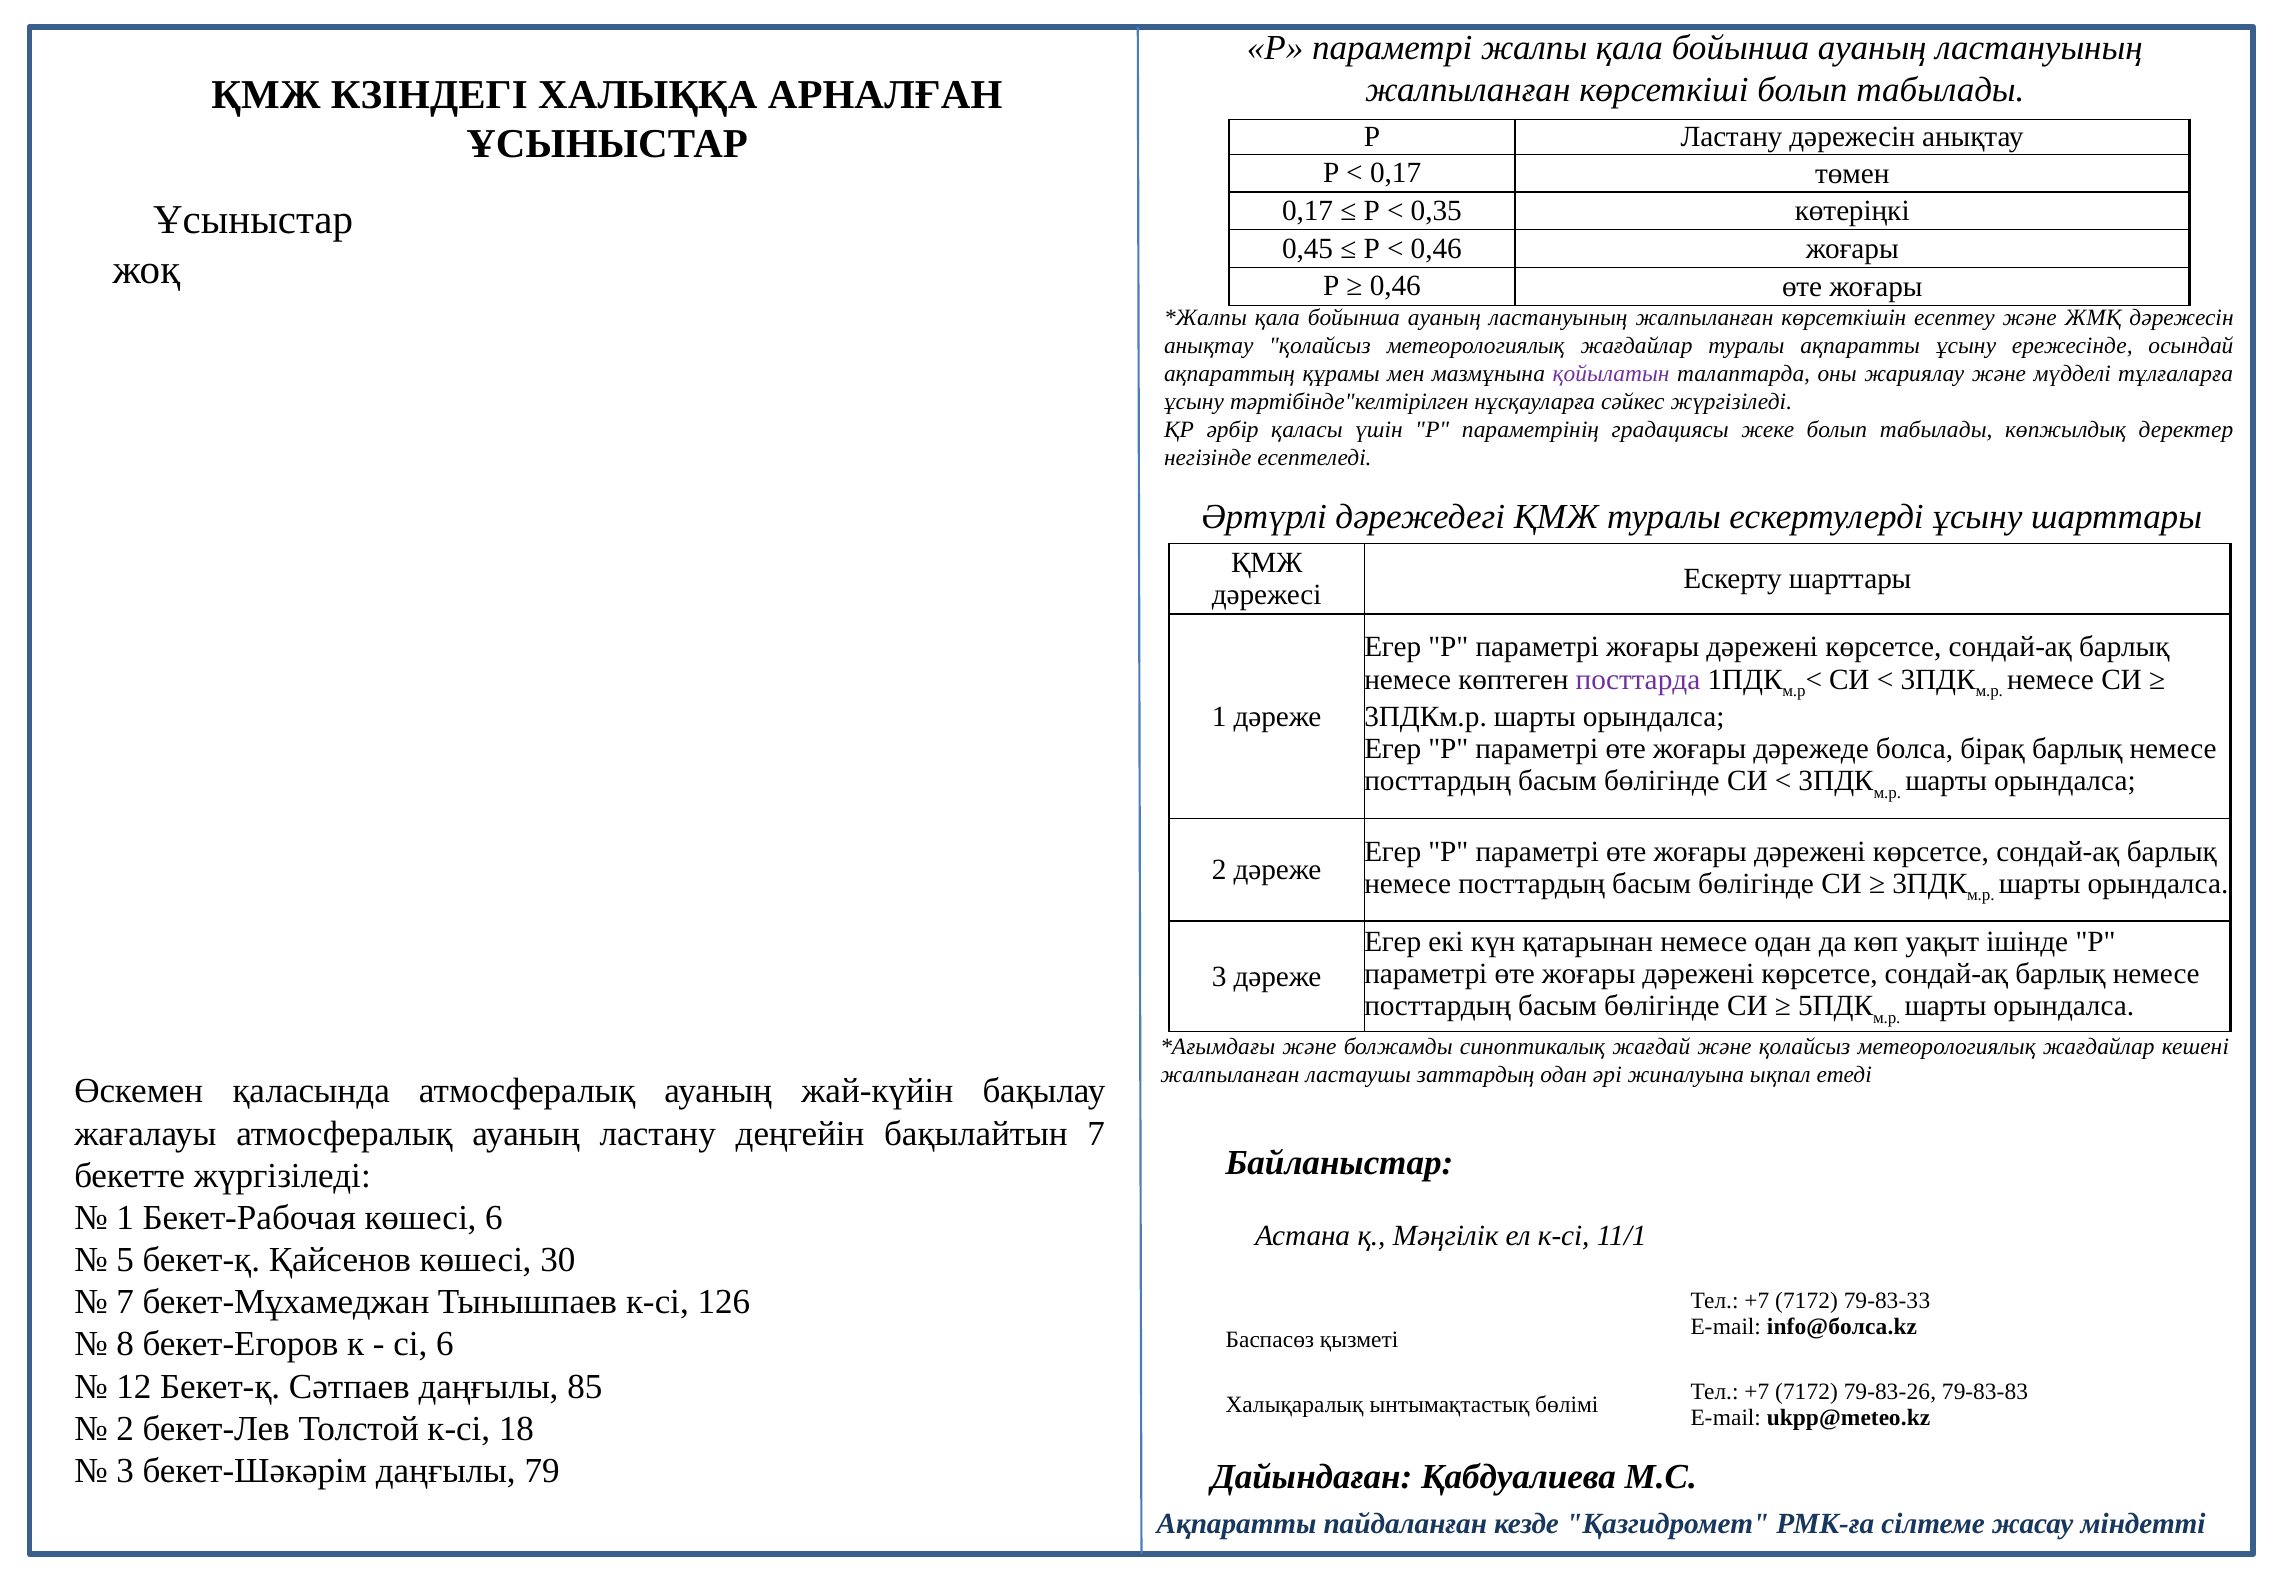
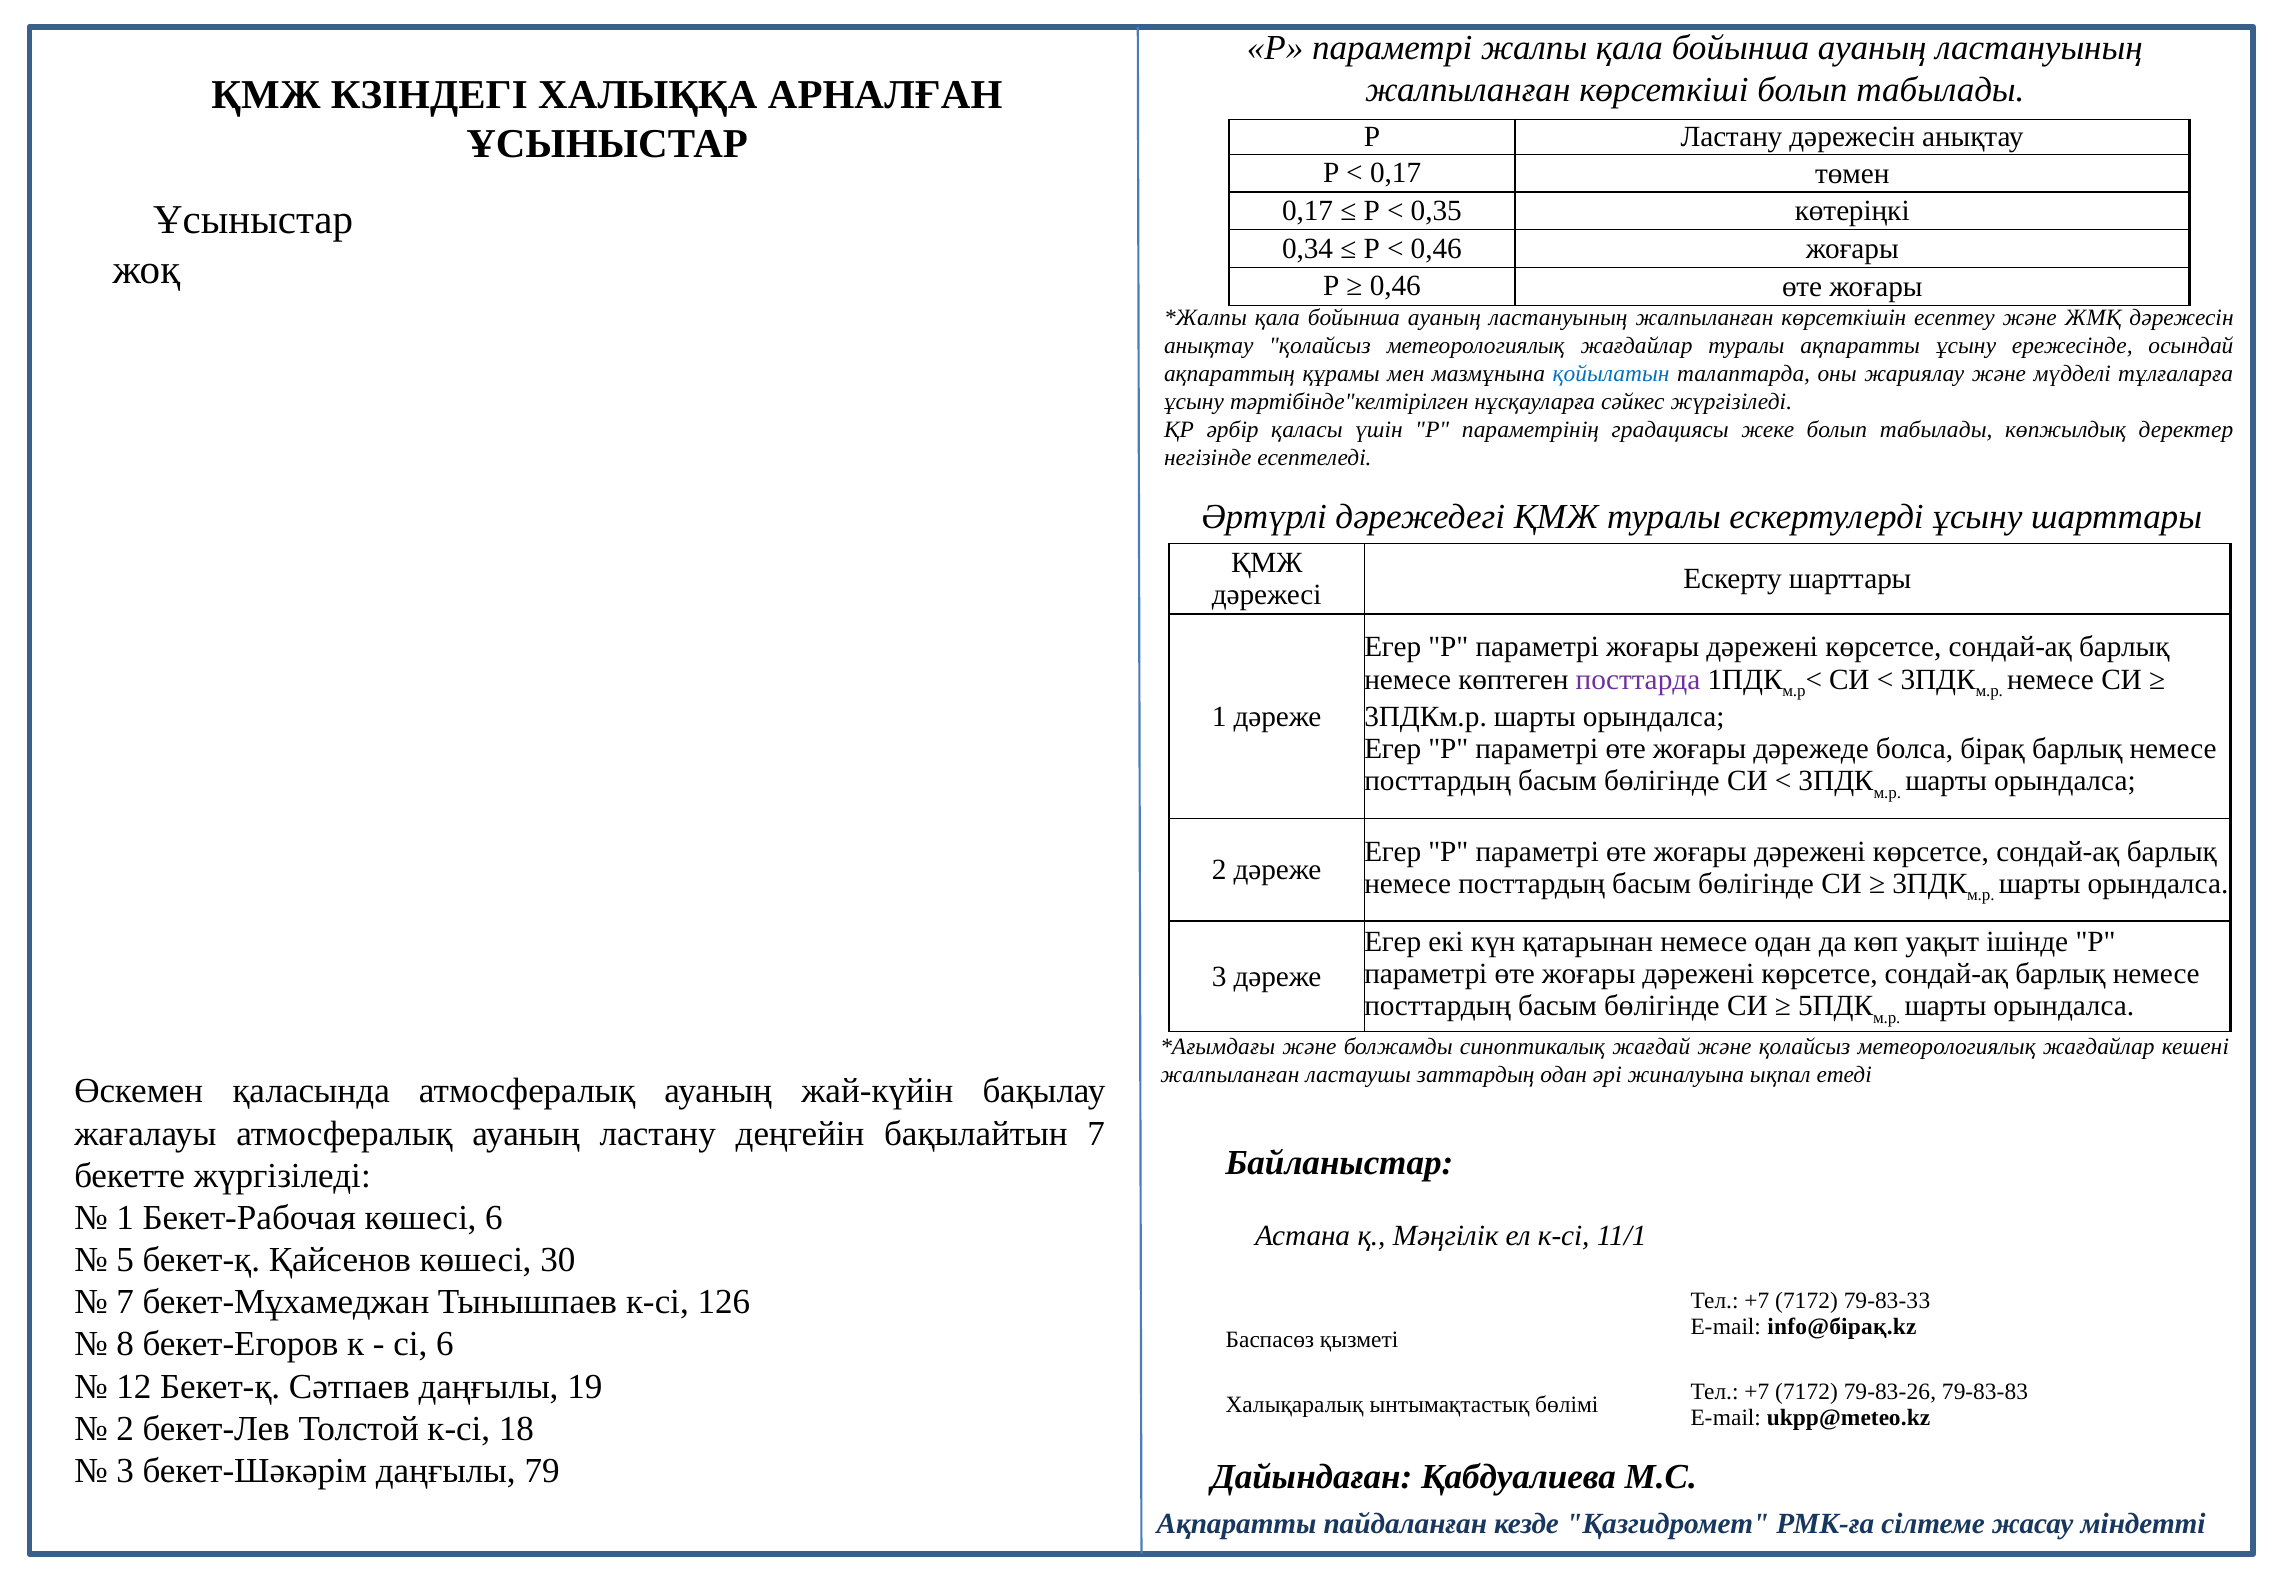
0,45: 0,45 -> 0,34 (1308, 248)
қойылатын colour: purple -> blue (1611, 374)
info@болса.kz: info@болса.kz -> info@бірақ.kz (1842, 1326)
85: 85 -> 19 (585, 1386)
